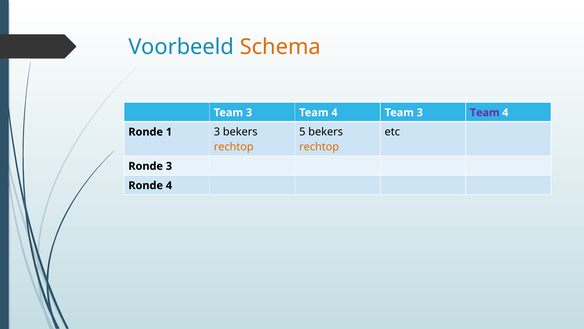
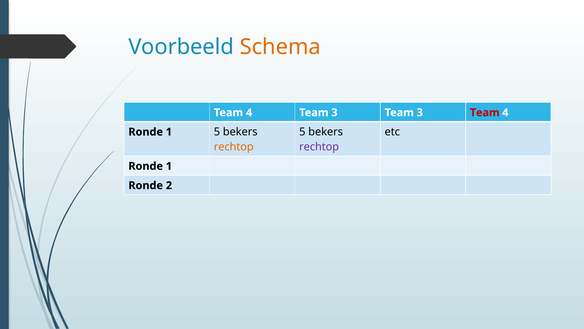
3: 3 -> 4 (249, 112)
4: 4 -> 3 (334, 112)
Team colour: purple -> red (485, 112)
1 3: 3 -> 5 (217, 132)
rechtop colour: orange -> purple (319, 147)
3: 3 -> 1 (169, 166)
Ronde 4: 4 -> 2 (169, 185)
